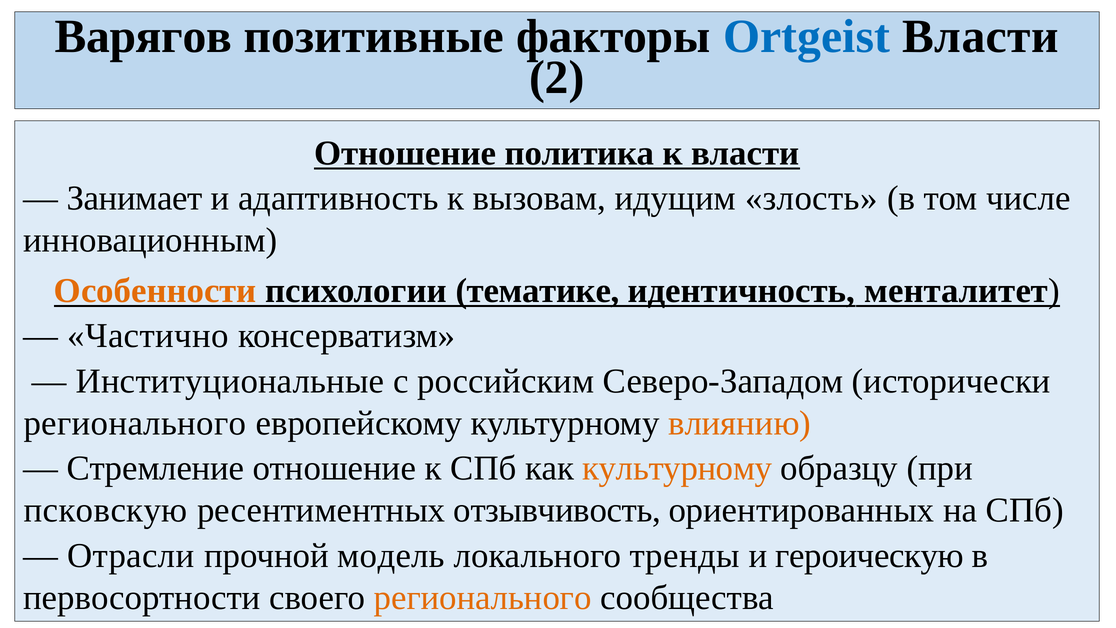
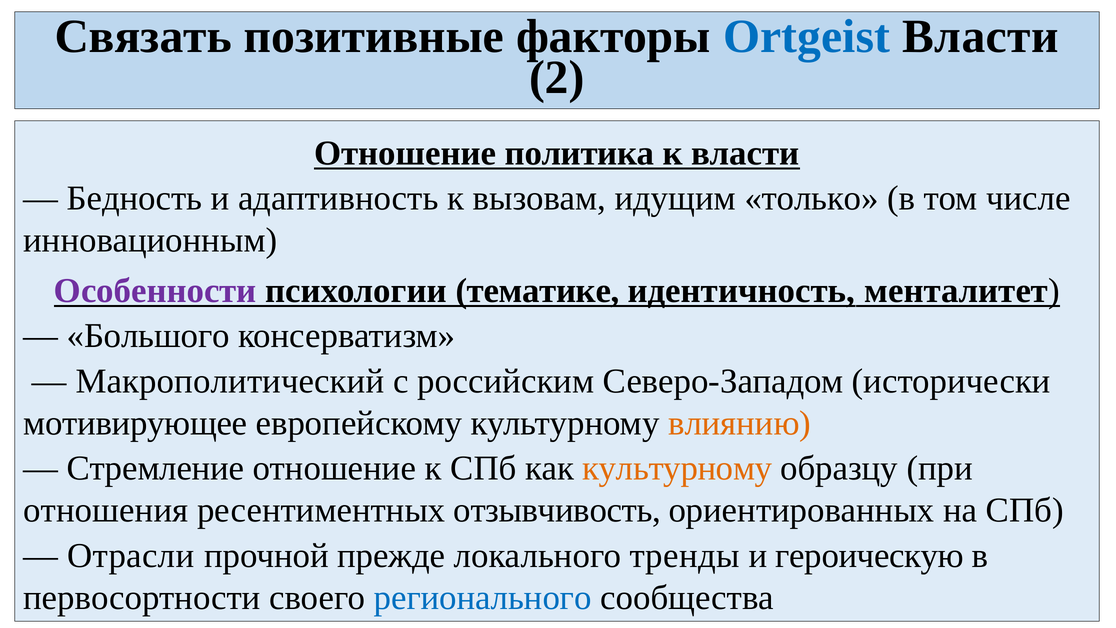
Варягов: Варягов -> Связать (143, 36)
Занимает: Занимает -> Бедность (134, 198)
злость: злость -> только (812, 198)
Особенности colour: orange -> purple (155, 290)
Частично: Частично -> Большого (148, 336)
Институциональные: Институциональные -> Макрополитический (230, 381)
регионального: регионального -> мотивирующее (135, 423)
псковскую: псковскую -> отношения (106, 510)
модель: модель -> прежде (391, 555)
регионального colour: orange -> blue (483, 597)
